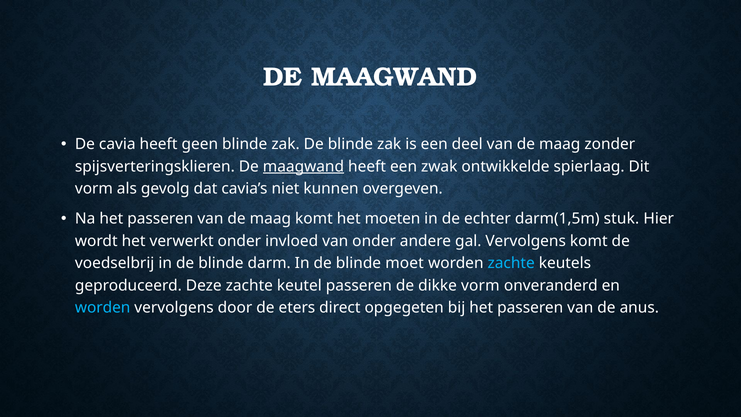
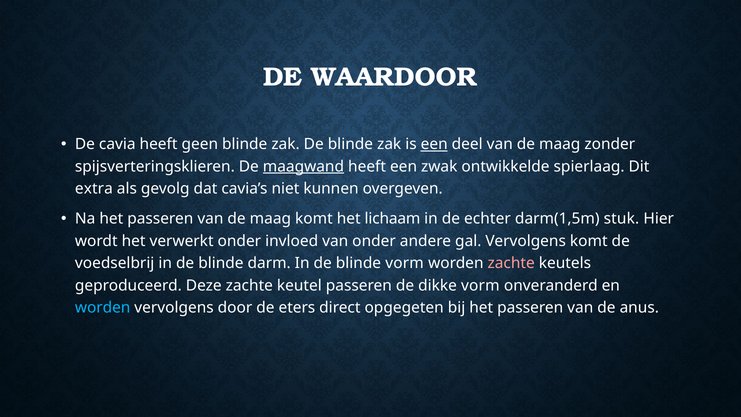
MAAGWAND: MAAGWAND -> WAARDOOR (394, 77)
een underline: none -> present (434, 144)
vorm: vorm -> extra (94, 189)
moeten: moeten -> lichaam (393, 219)
blinde moet: moet -> vorm (405, 263)
zachte colour: light blue -> pink (511, 263)
